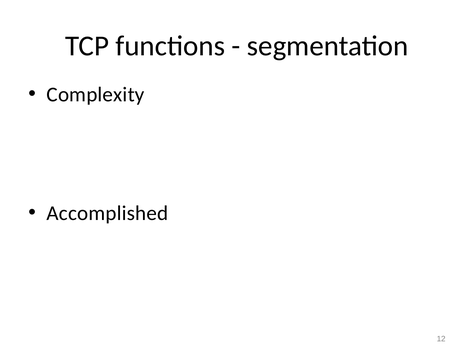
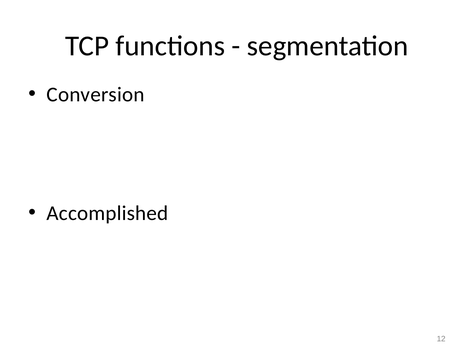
Complexity: Complexity -> Conversion (96, 95)
